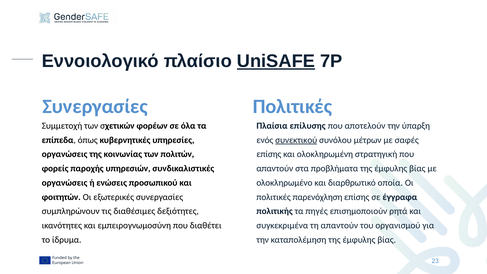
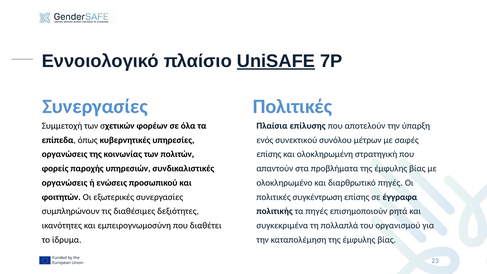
συνεκτικού underline: present -> none (296, 140)
διαρθρωτικό οποία: οποία -> πηγές (390, 183)
παρενόχληση: παρενόχληση -> συγκέντρωση (317, 197)
τη απαντούν: απαντούν -> πολλαπλά (339, 225)
